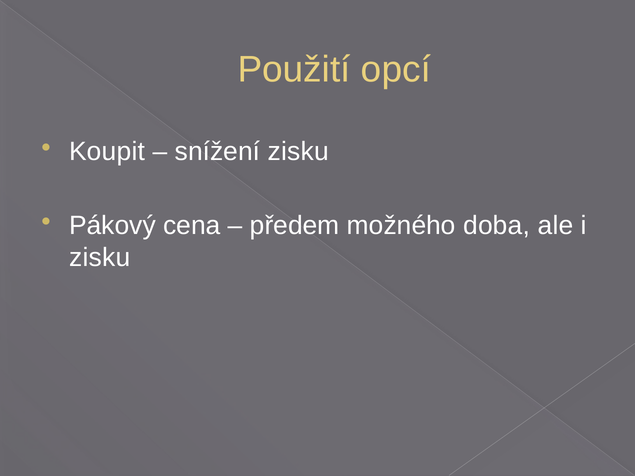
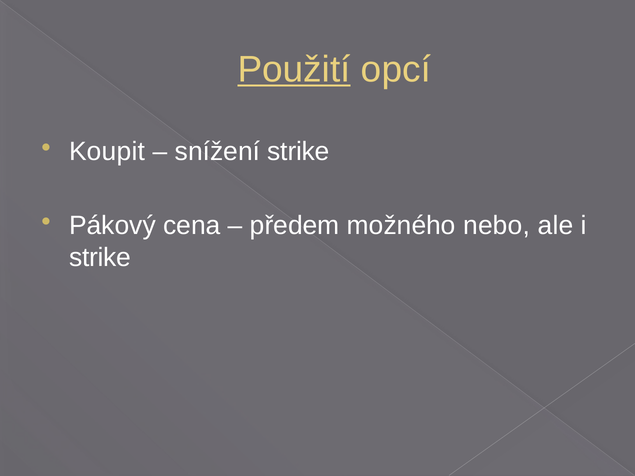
Použití underline: none -> present (294, 70)
snížení zisku: zisku -> strike (298, 152)
doba: doba -> nebo (497, 226)
zisku: zisku -> strike (100, 257)
